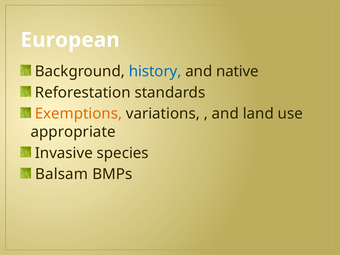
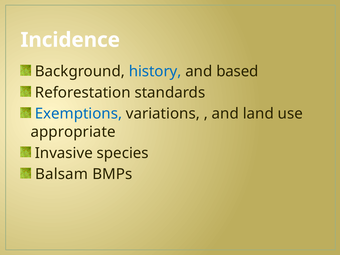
European: European -> Incidence (70, 40)
native: native -> based (237, 71)
Exemptions colour: orange -> blue (78, 114)
